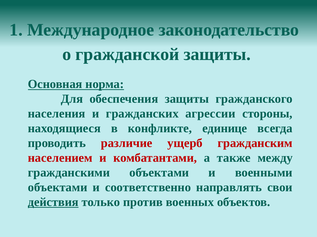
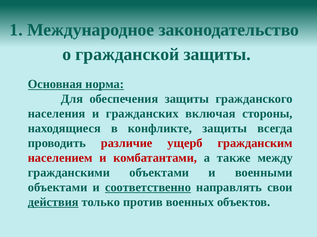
агрессии: агрессии -> включая (210, 114)
конфликте единице: единице -> защиты (225, 129)
соответственно underline: none -> present (148, 188)
